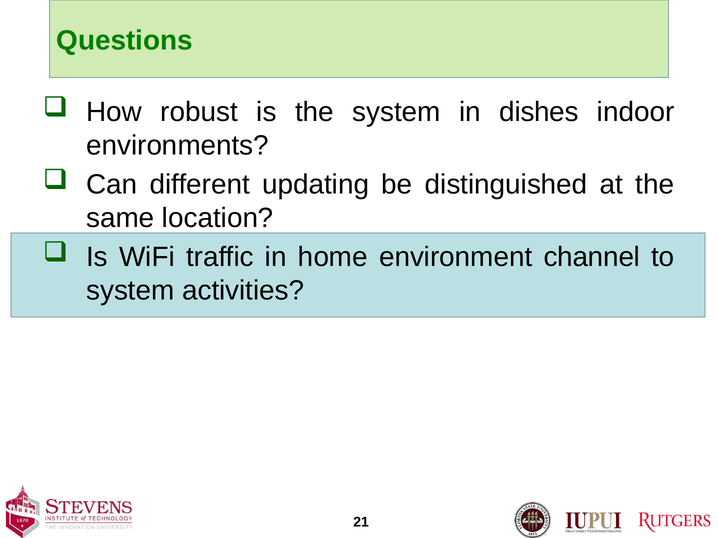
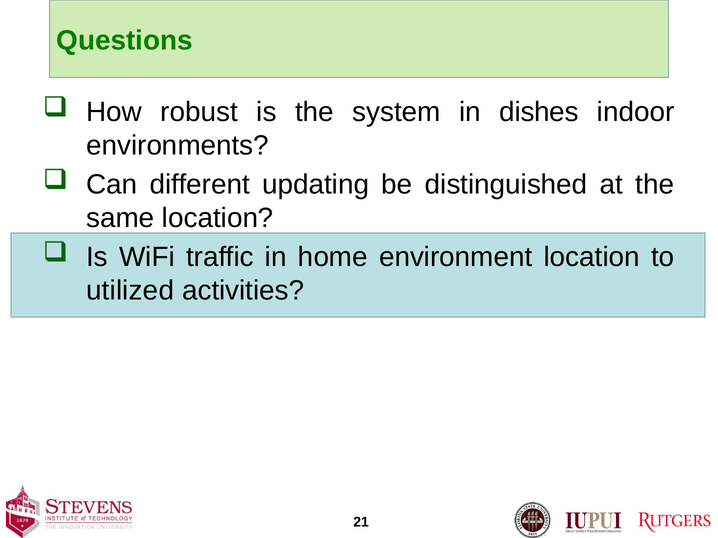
environment channel: channel -> location (592, 257)
system: system -> utilized (130, 291)
